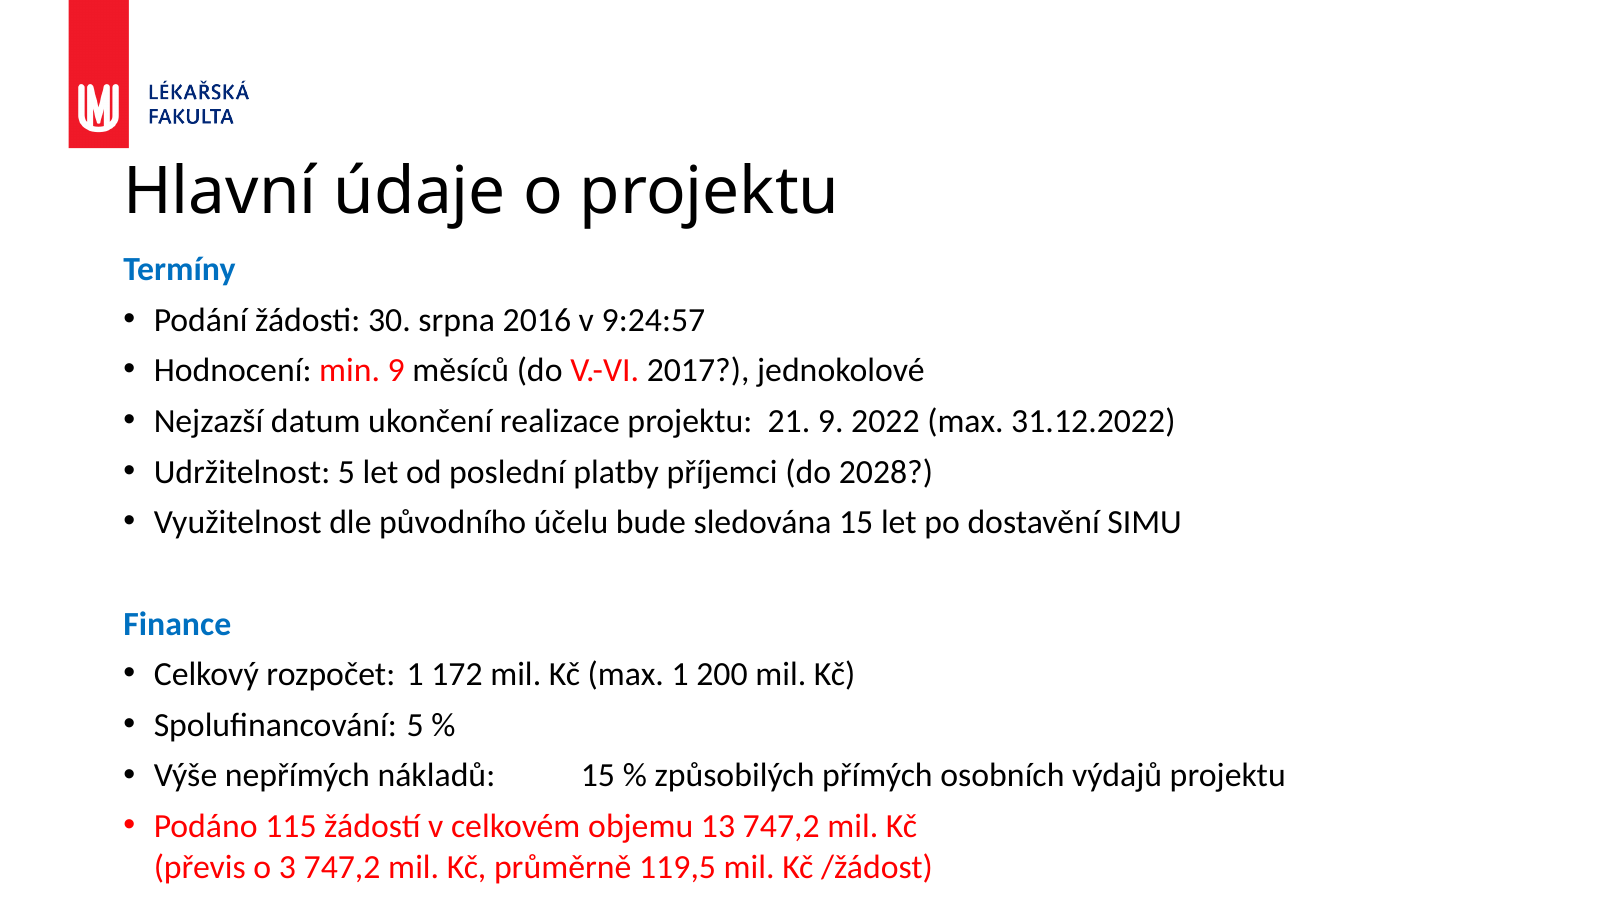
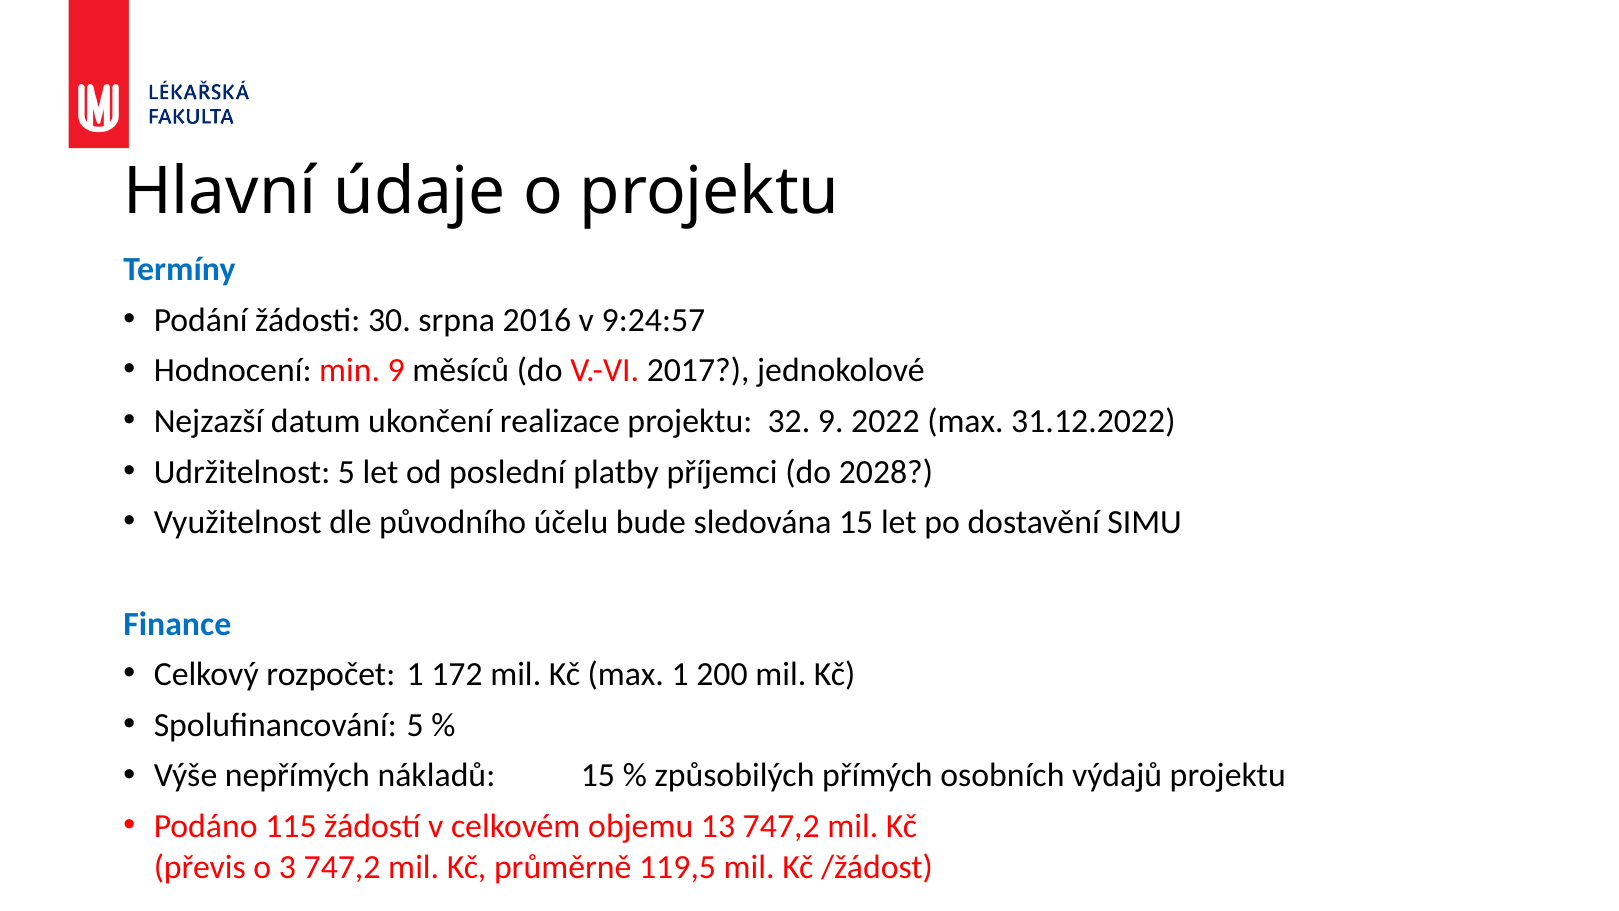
21: 21 -> 32 (789, 421)
